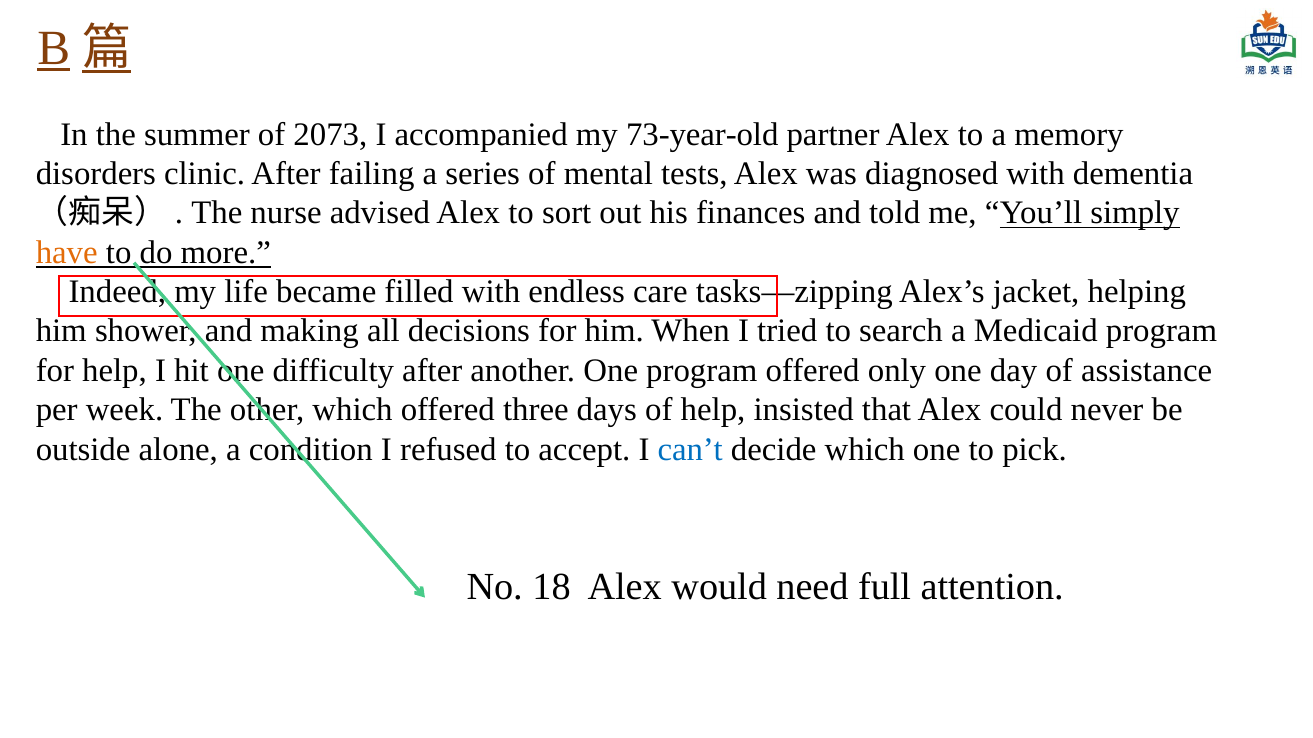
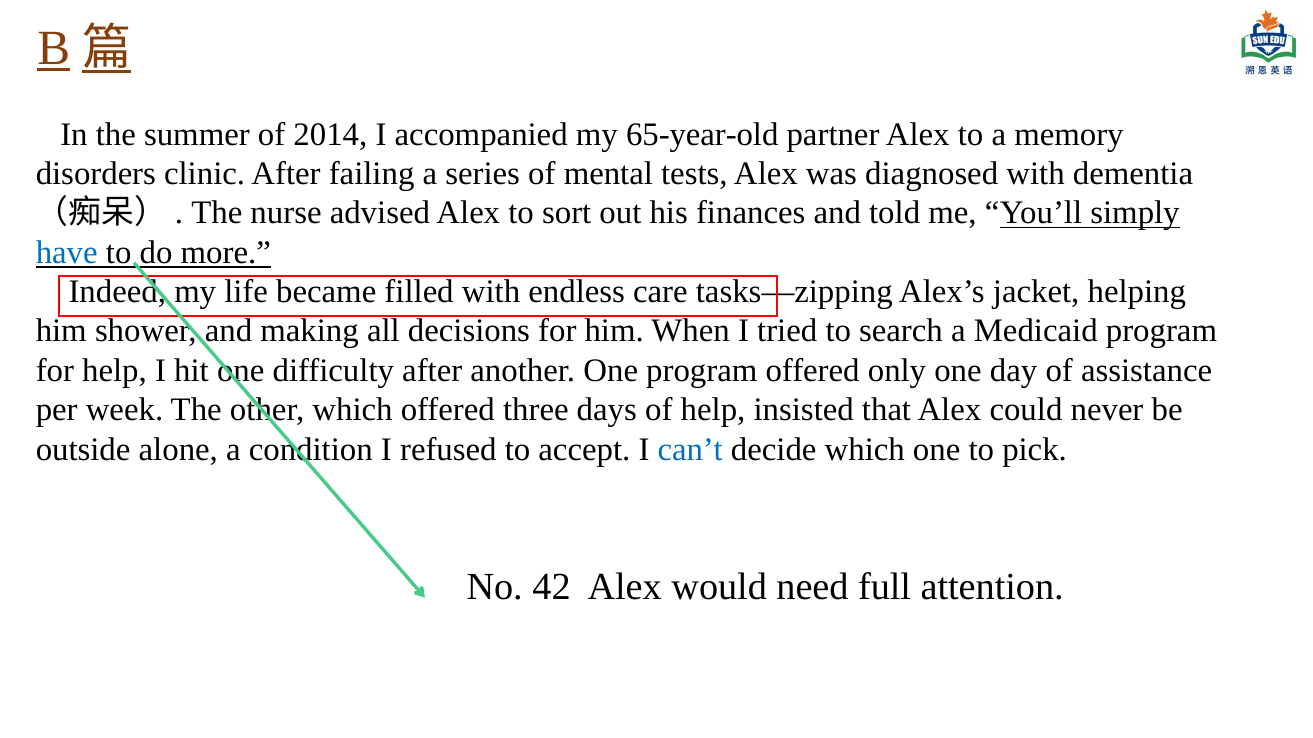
2073: 2073 -> 2014 (330, 134)
73-year-old: 73-year-old -> 65-year-old (702, 134)
have colour: orange -> blue (67, 253)
18: 18 -> 42 (552, 588)
